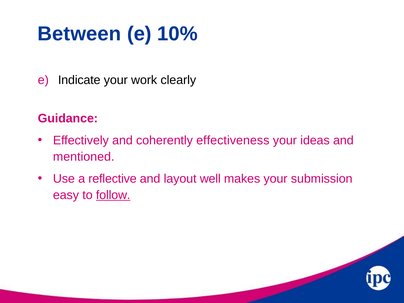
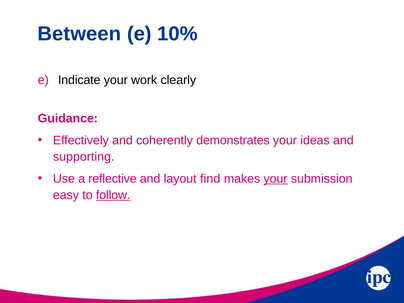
effectiveness: effectiveness -> demonstrates (233, 140)
mentioned: mentioned -> supporting (84, 157)
well: well -> find (210, 179)
your underline: none -> present (276, 179)
